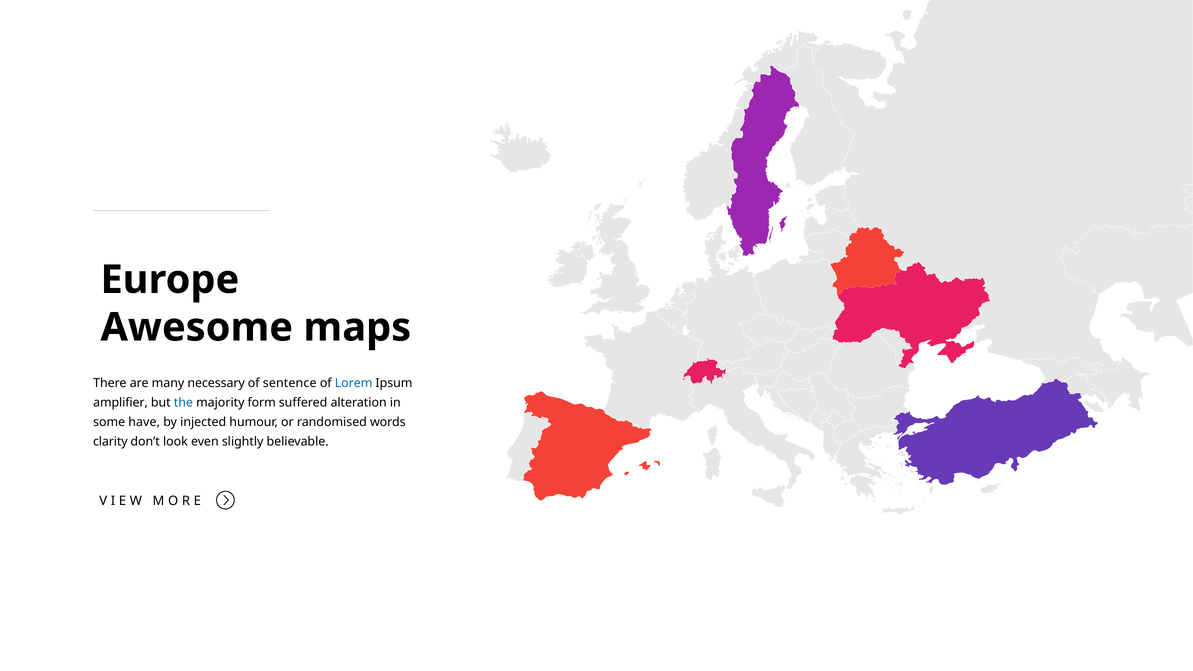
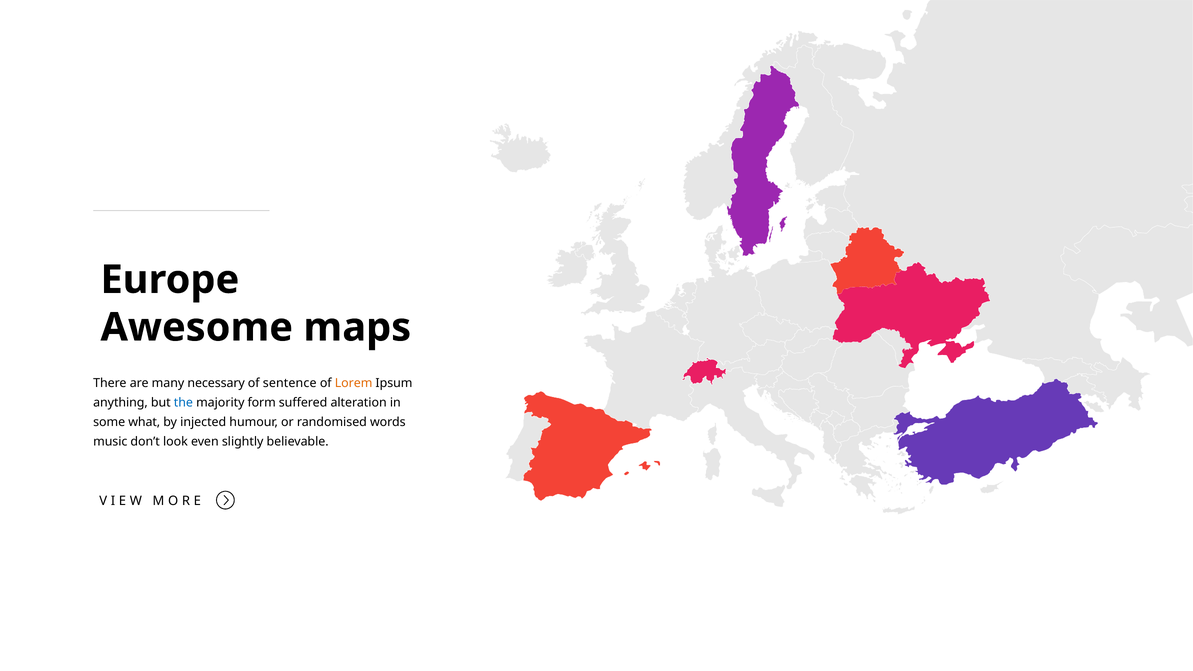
Lorem colour: blue -> orange (354, 383)
amplifier: amplifier -> anything (120, 403)
have: have -> what (144, 422)
clarity: clarity -> music (110, 442)
